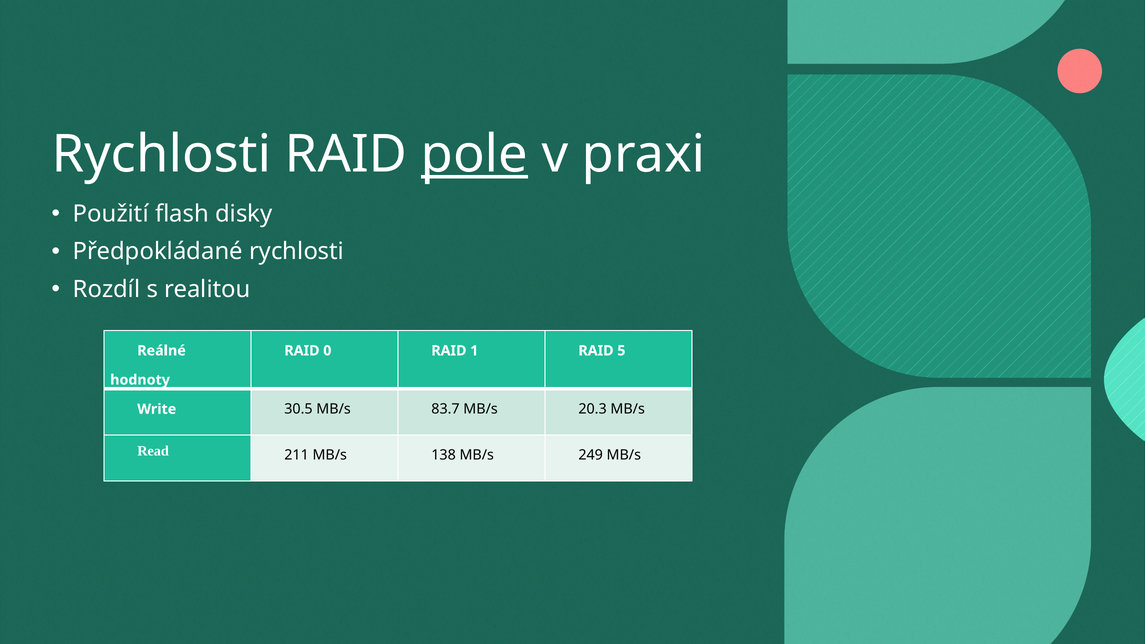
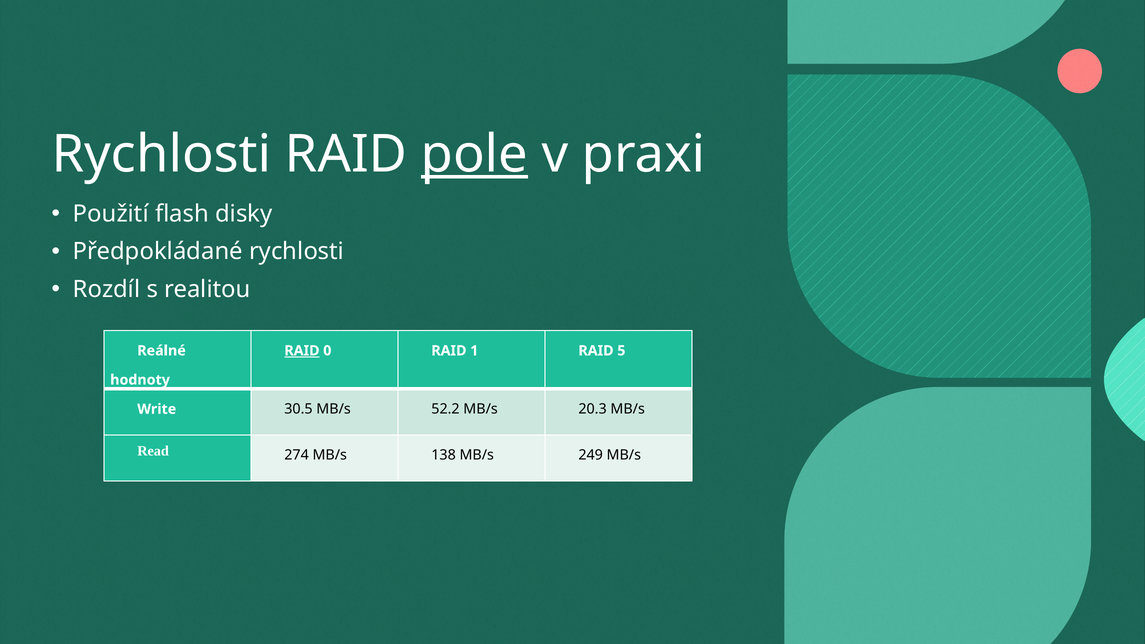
RAID underline: none -> present (302, 351)
83.7: 83.7 -> 52.2 (446, 409)
211: 211 -> 274 (297, 455)
